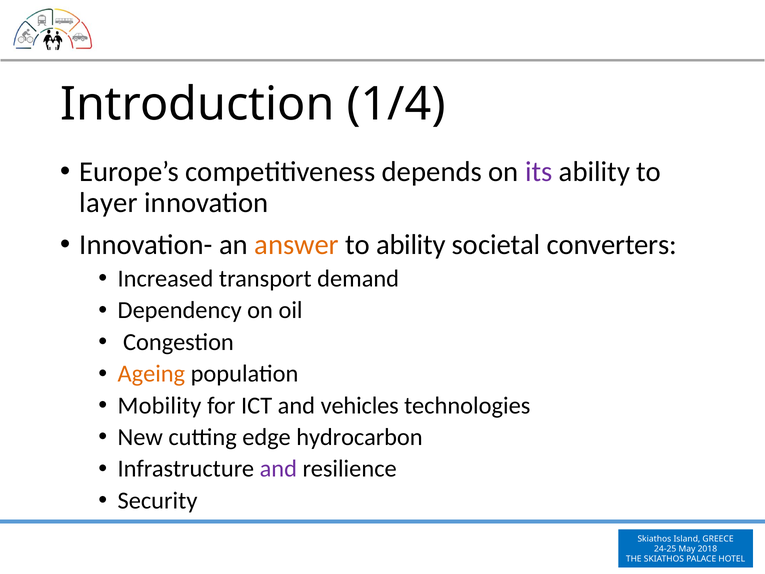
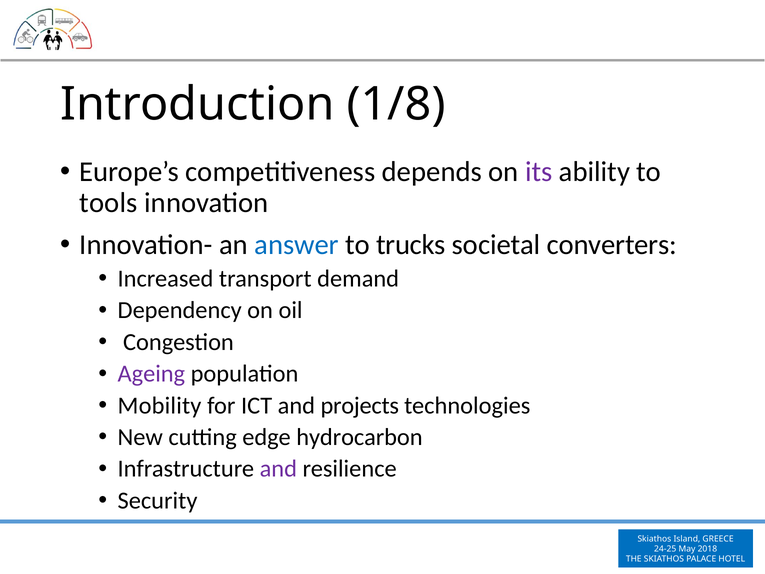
1/4: 1/4 -> 1/8 (396, 104)
layer: layer -> tools (109, 203)
answer colour: orange -> blue (297, 245)
to ability: ability -> trucks (411, 245)
Ageing colour: orange -> purple (151, 374)
vehicles: vehicles -> projects (360, 405)
